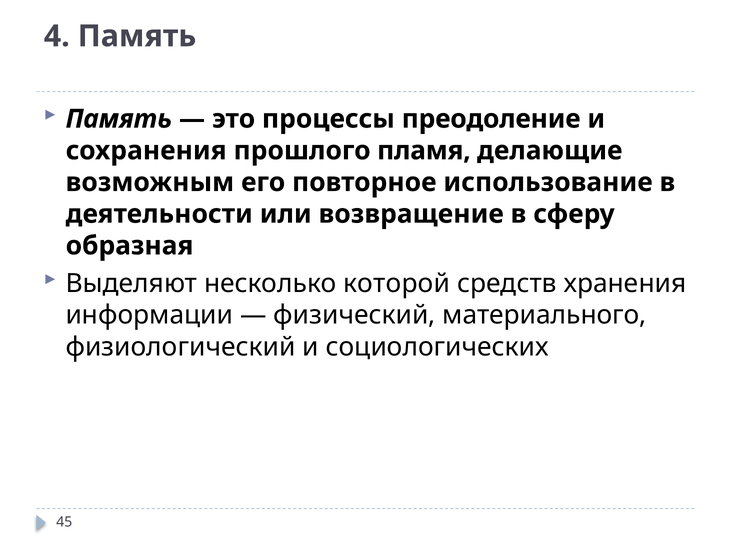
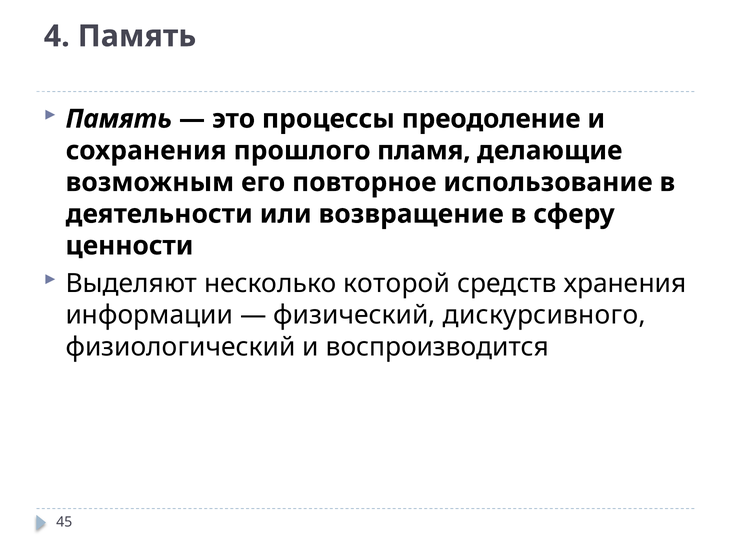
образная: образная -> ценности (130, 245)
материального: материального -> дискурсивного (544, 315)
социологических: социологических -> воспроизводится (437, 346)
